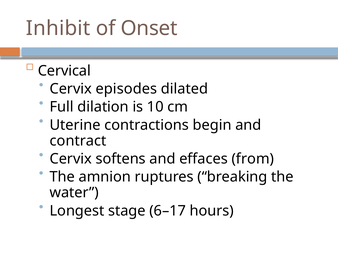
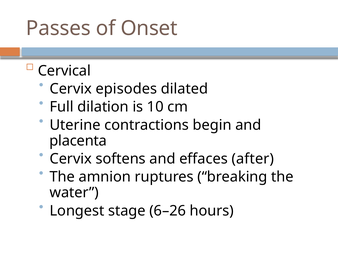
Inhibit: Inhibit -> Passes (58, 28)
contract: contract -> placenta (78, 140)
from: from -> after (253, 158)
6–17: 6–17 -> 6–26 (168, 210)
